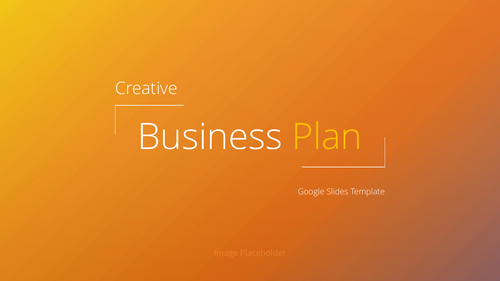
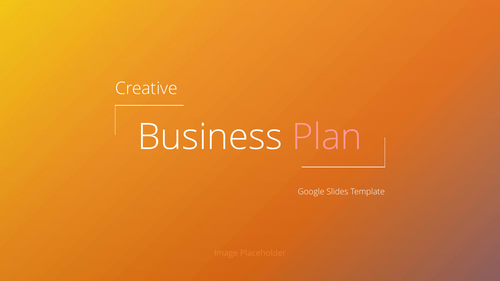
Plan colour: yellow -> pink (327, 137)
